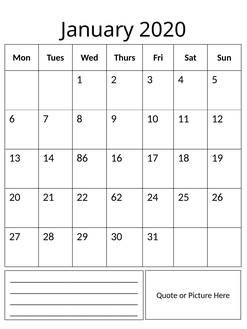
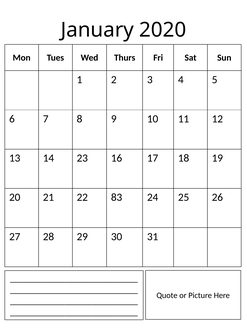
86: 86 -> 23 (82, 158)
62: 62 -> 83 (117, 198)
